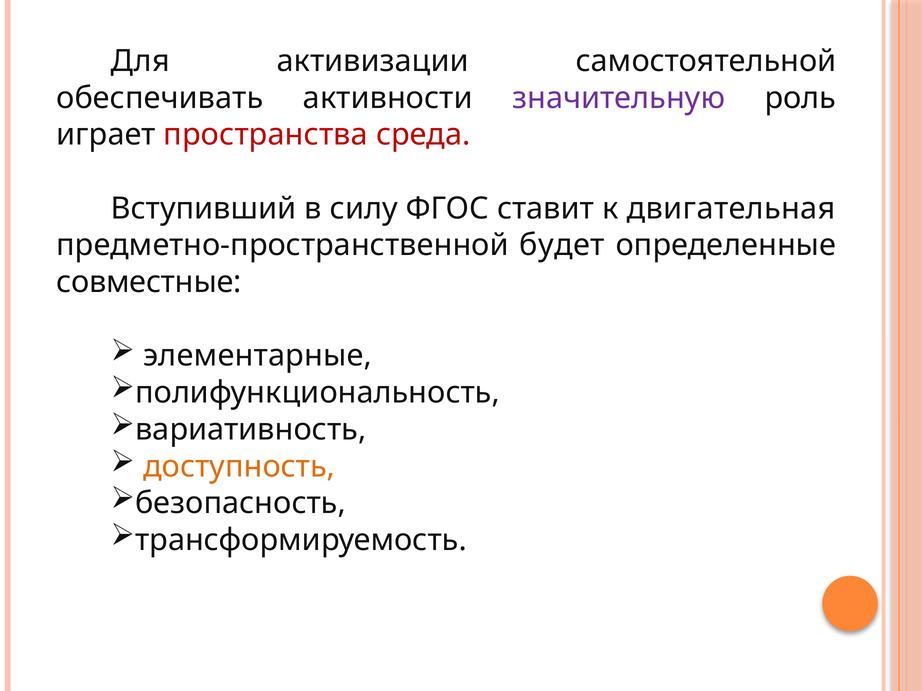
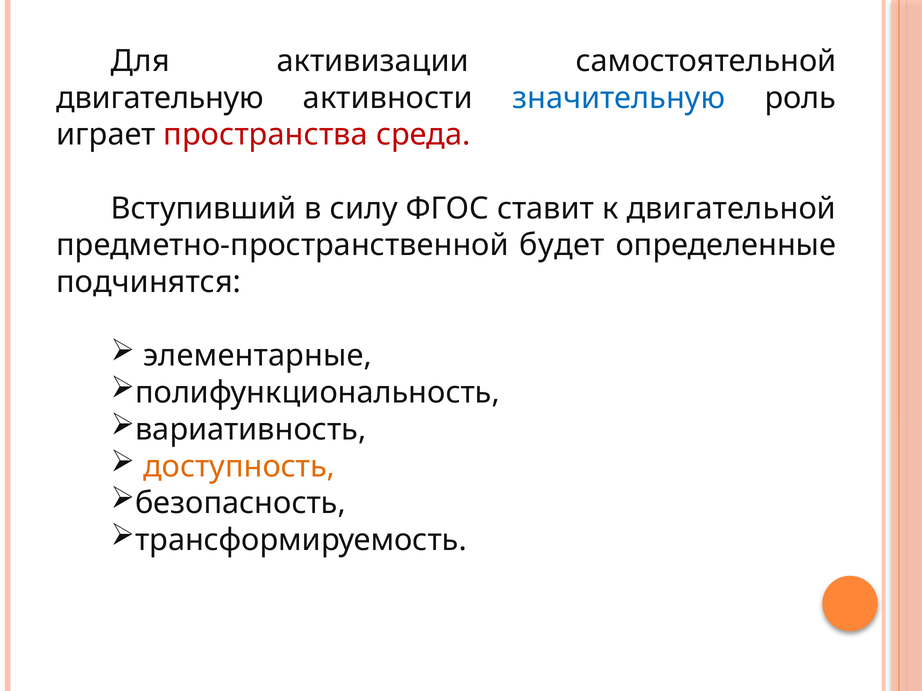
обеспечивать: обеспечивать -> двигательную (160, 98)
значительную colour: purple -> blue (619, 98)
двигательная: двигательная -> двигательной (731, 209)
совместные: совместные -> подчинятся (149, 282)
